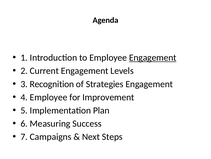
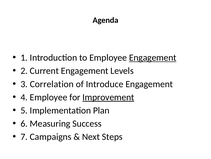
Recognition: Recognition -> Correlation (52, 84)
Strategies: Strategies -> Introduce (105, 84)
Improvement underline: none -> present (108, 97)
